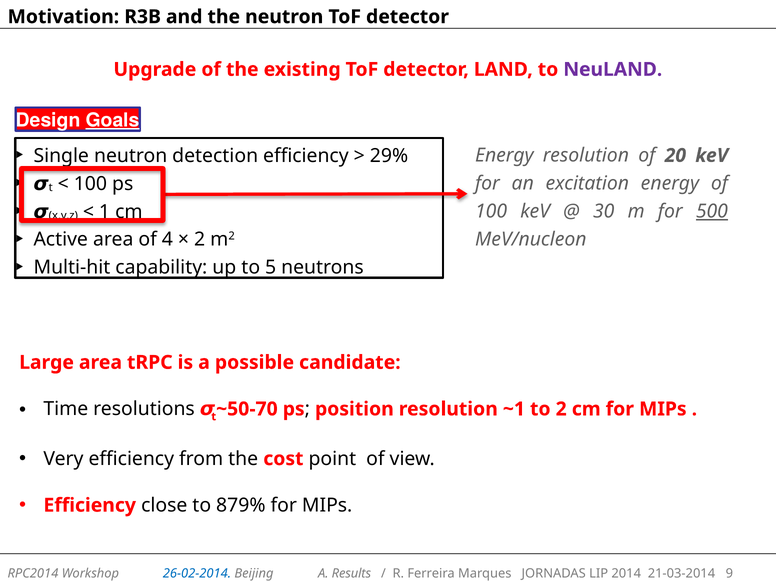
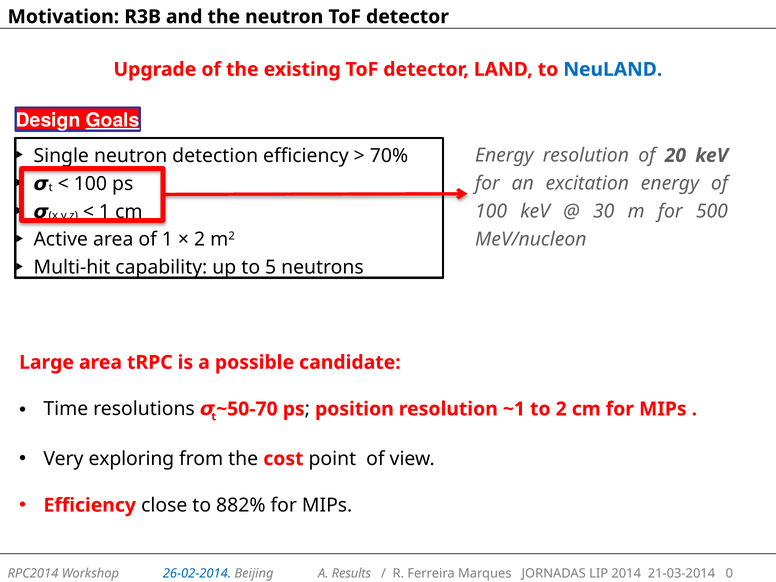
NeuLAND colour: purple -> blue (613, 69)
29%: 29% -> 70% (389, 156)
500 underline: present -> none (712, 211)
of 4: 4 -> 1 (167, 240)
Very efficiency: efficiency -> exploring (131, 459)
879%: 879% -> 882% (241, 505)
9: 9 -> 0 (729, 573)
